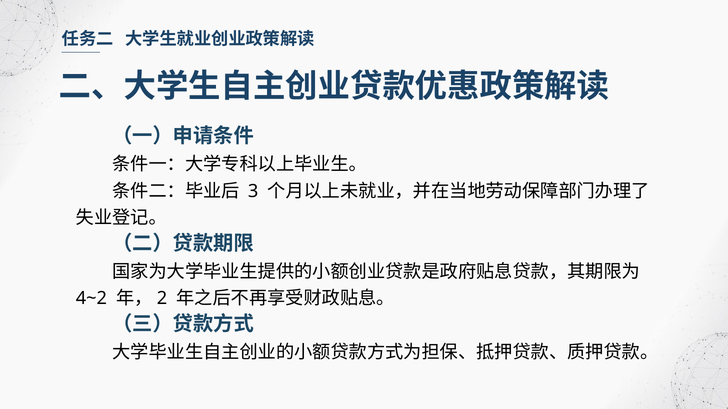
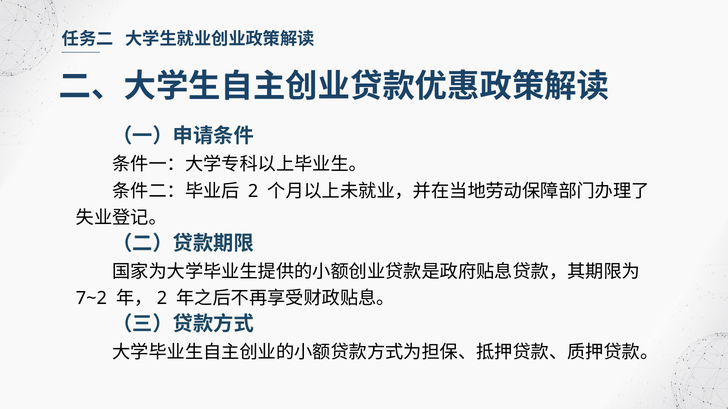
3: 3 -> 2 (253, 191)
4~2: 4~2 -> 7~2 (91, 299)
